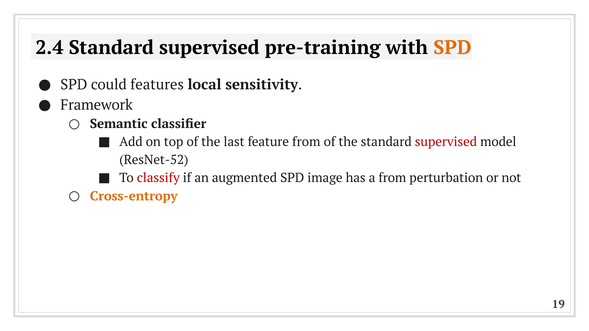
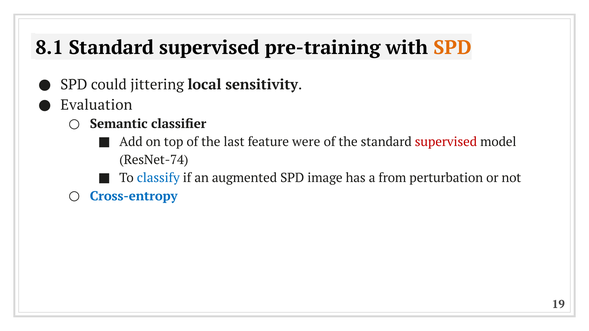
2.4: 2.4 -> 8.1 (49, 48)
features: features -> jittering (157, 85)
Framework: Framework -> Evaluation (96, 105)
feature from: from -> were (306, 142)
ResNet-52: ResNet-52 -> ResNet-74 (154, 160)
classify colour: red -> blue (158, 178)
Cross-entropy colour: orange -> blue (134, 196)
